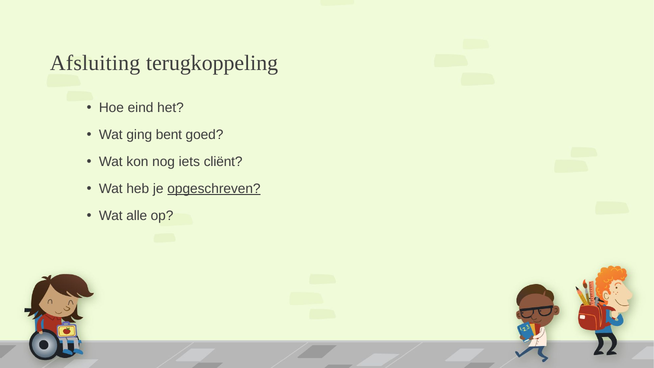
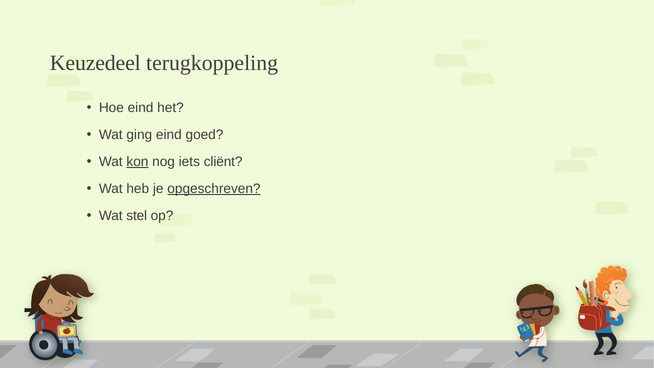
Afsluiting: Afsluiting -> Keuzedeel (95, 63)
ging bent: bent -> eind (169, 135)
kon underline: none -> present (137, 162)
alle: alle -> stel (137, 216)
